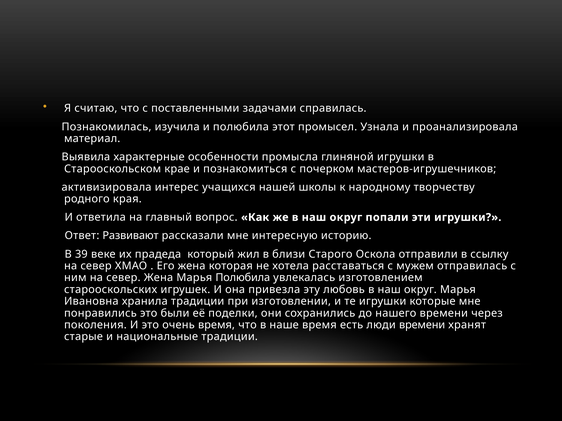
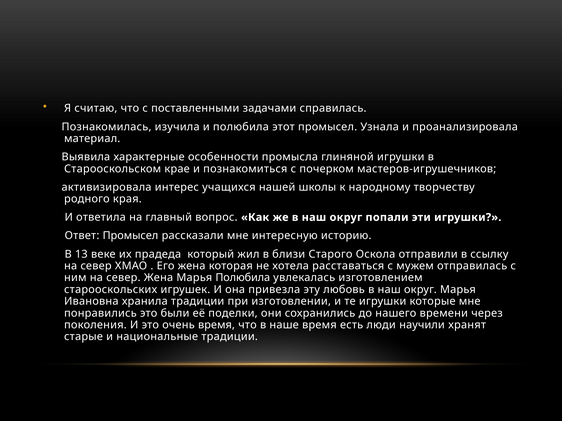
Ответ Развивают: Развивают -> Промысел (130, 236)
39: 39 -> 13 (81, 254)
люди времени: времени -> научили (422, 325)
